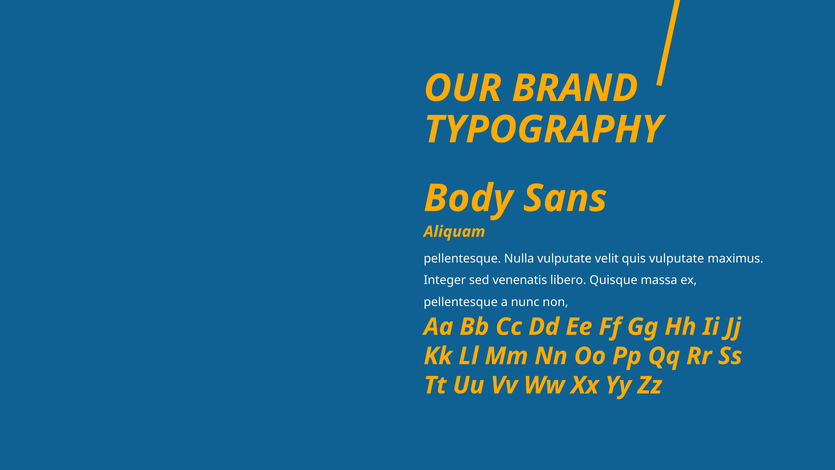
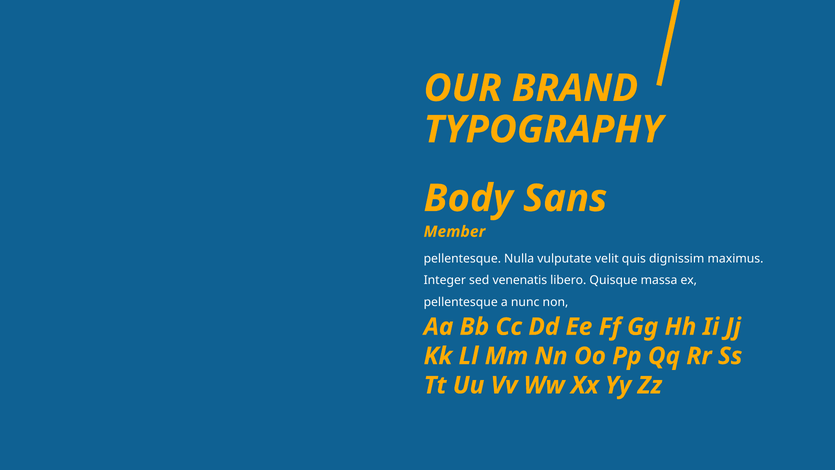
Aliquam: Aliquam -> Member (454, 231)
quis vulputate: vulputate -> dignissim (677, 258)
